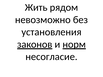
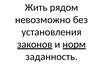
несогласие: несогласие -> заданность (51, 57)
